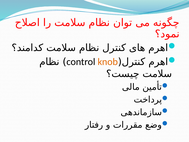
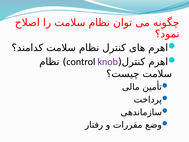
knob colour: orange -> purple (108, 62)
